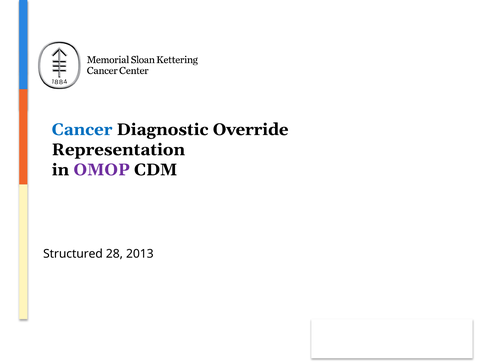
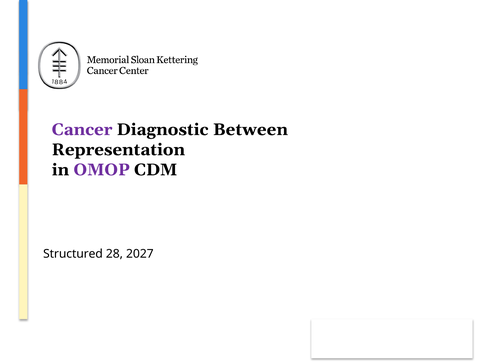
Cancer colour: blue -> purple (82, 130)
Override: Override -> Between (250, 130)
2013: 2013 -> 2027 (140, 254)
